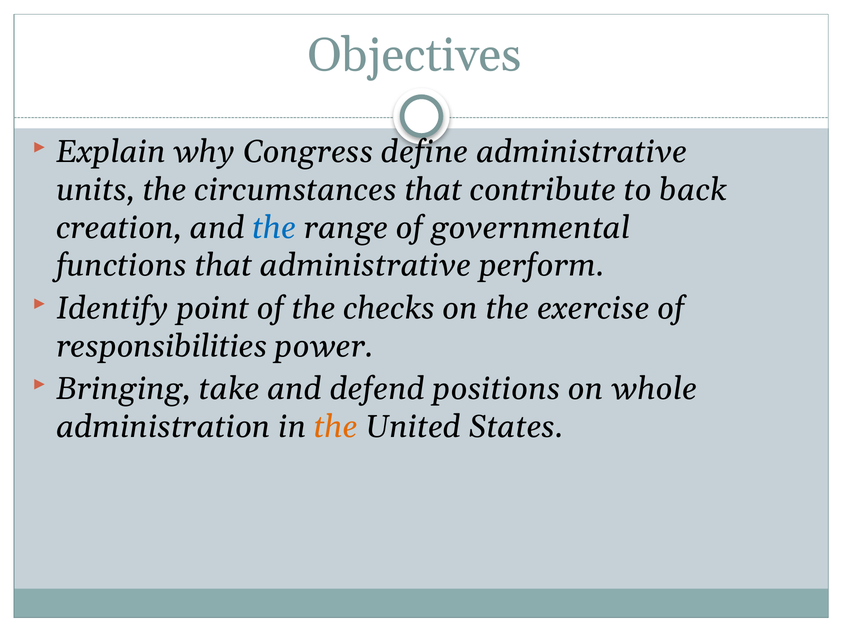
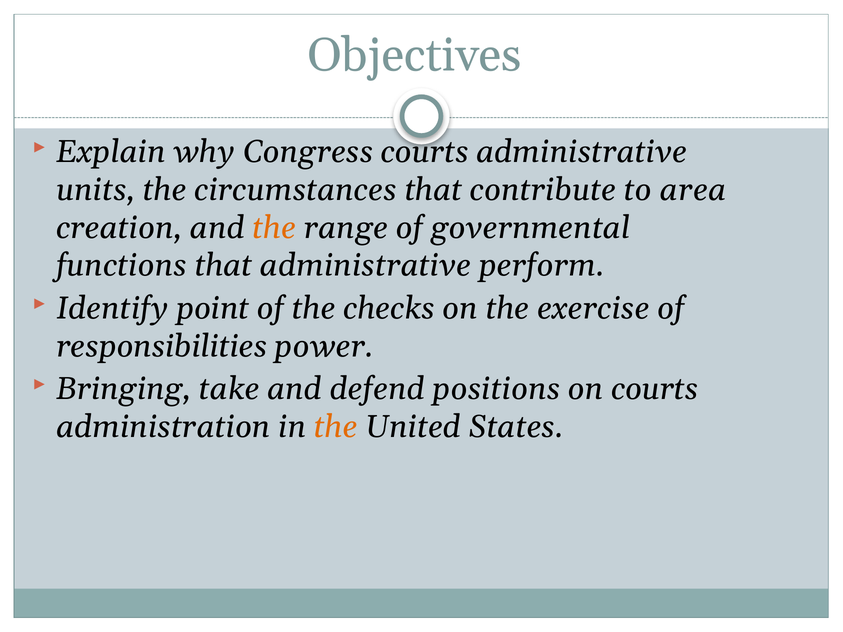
Congress define: define -> courts (425, 152)
back: back -> area (693, 190)
the colour: blue -> orange (274, 228)
on whole: whole -> courts (655, 389)
